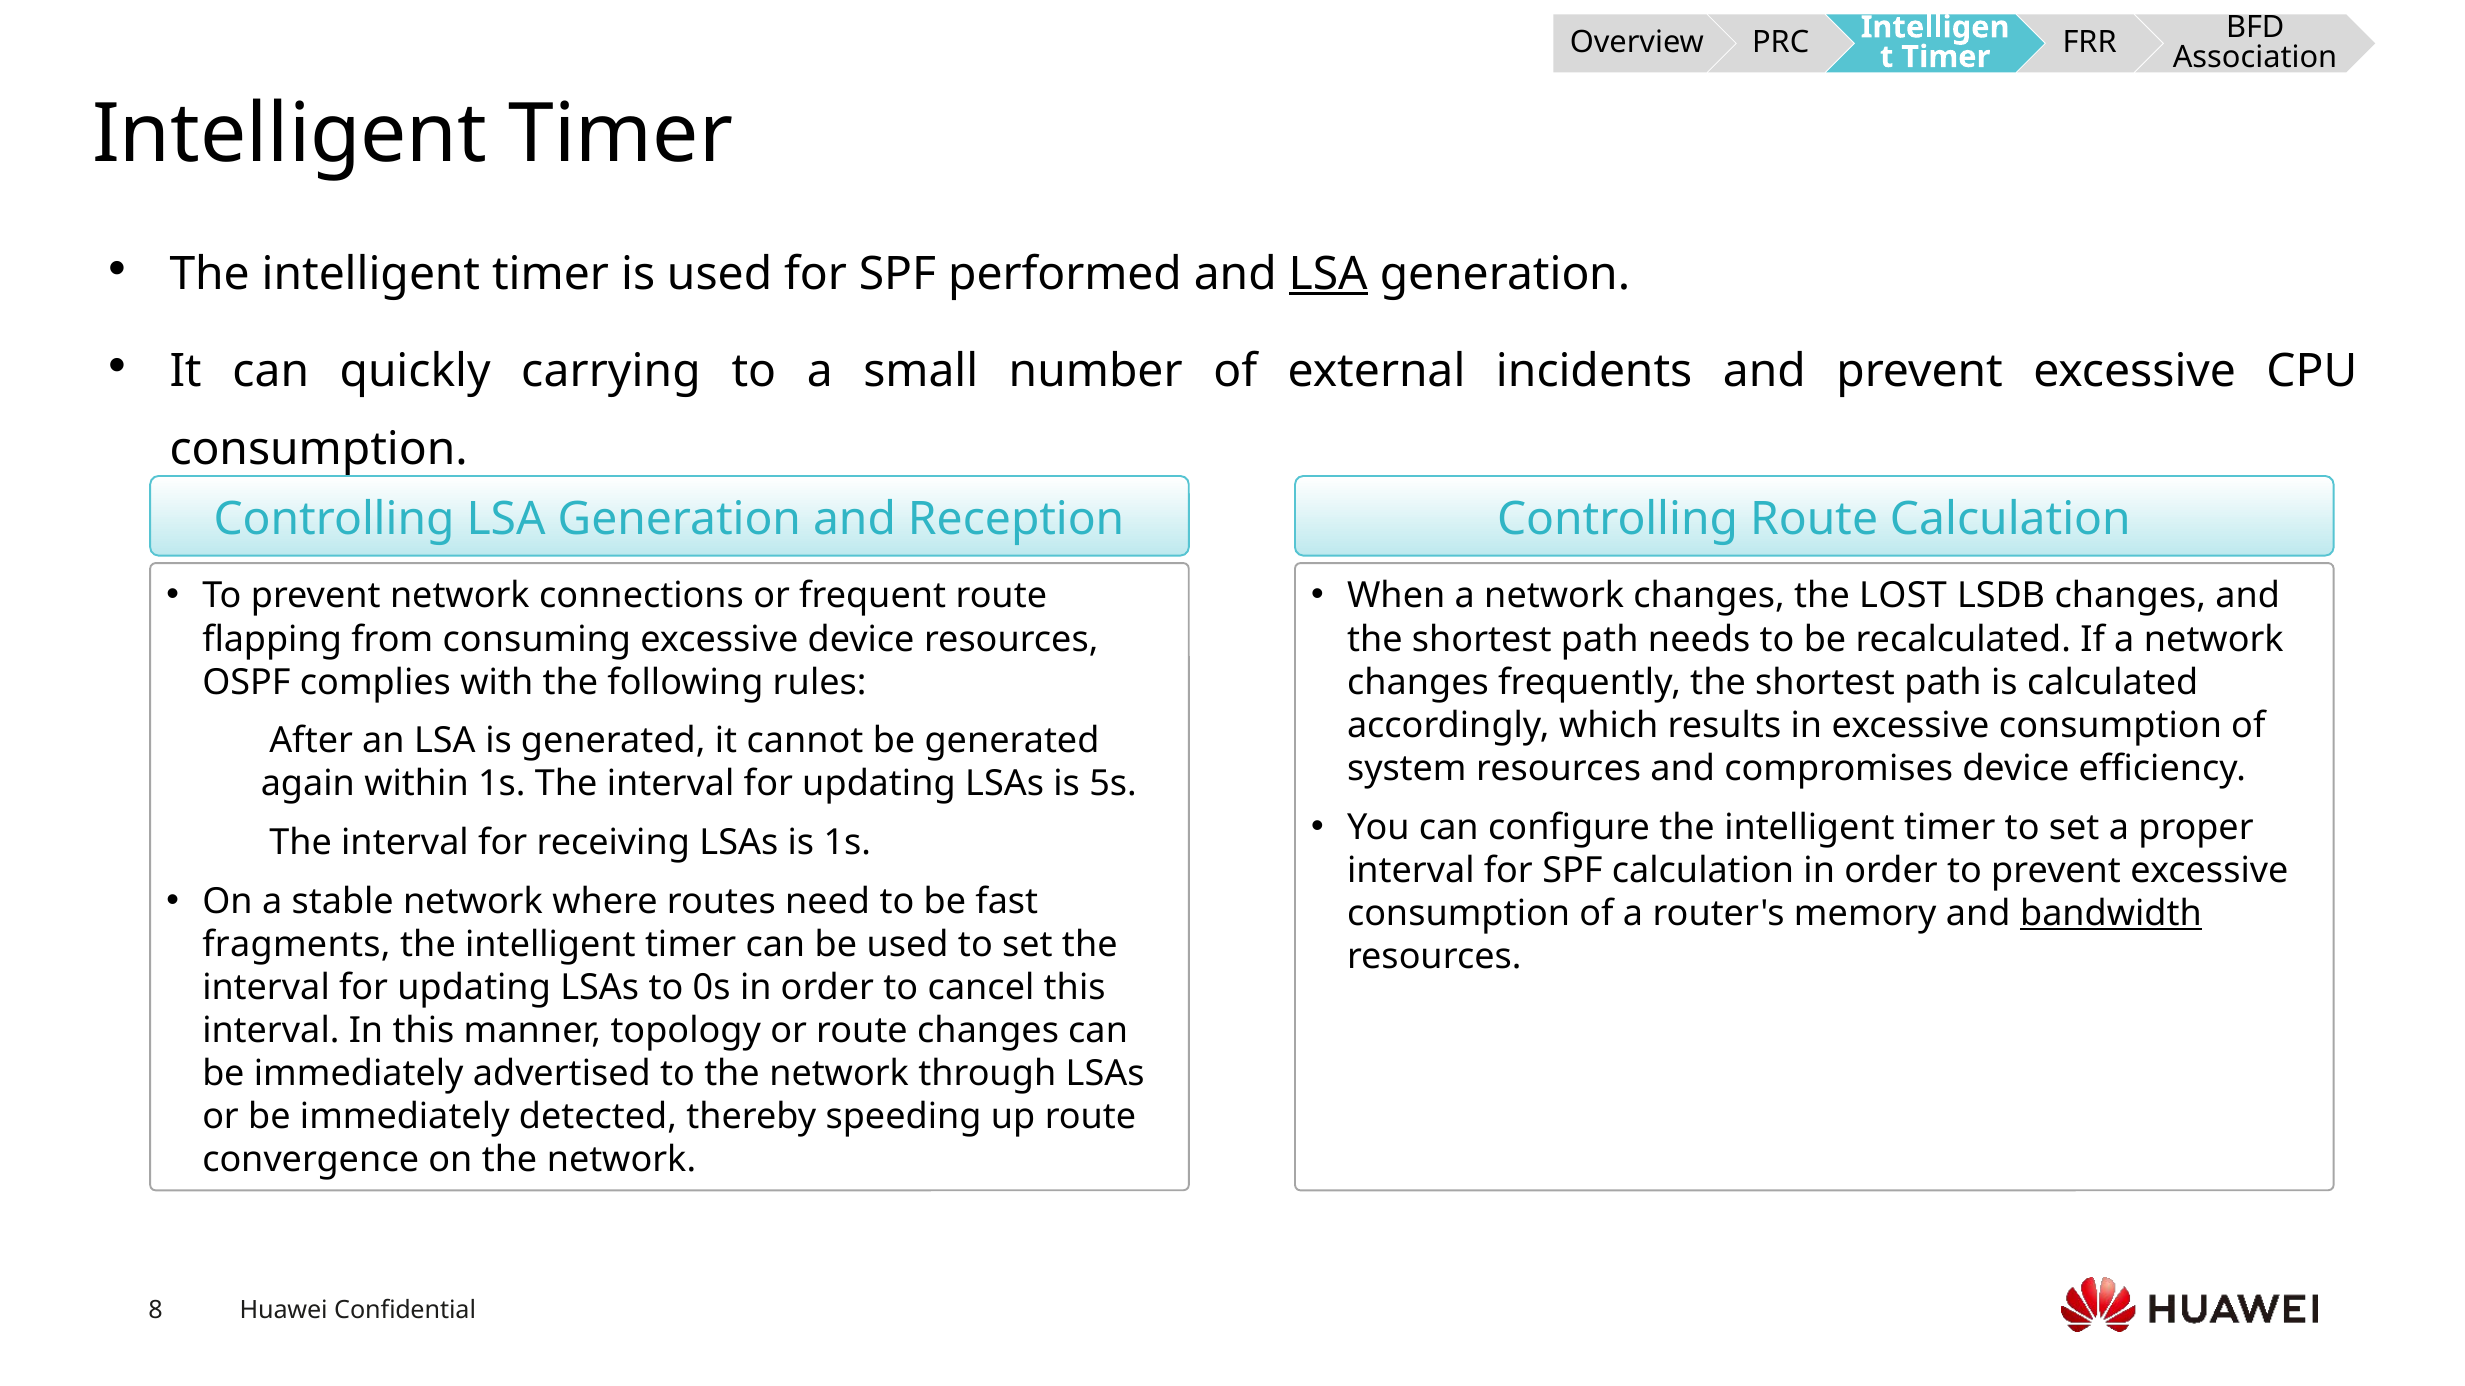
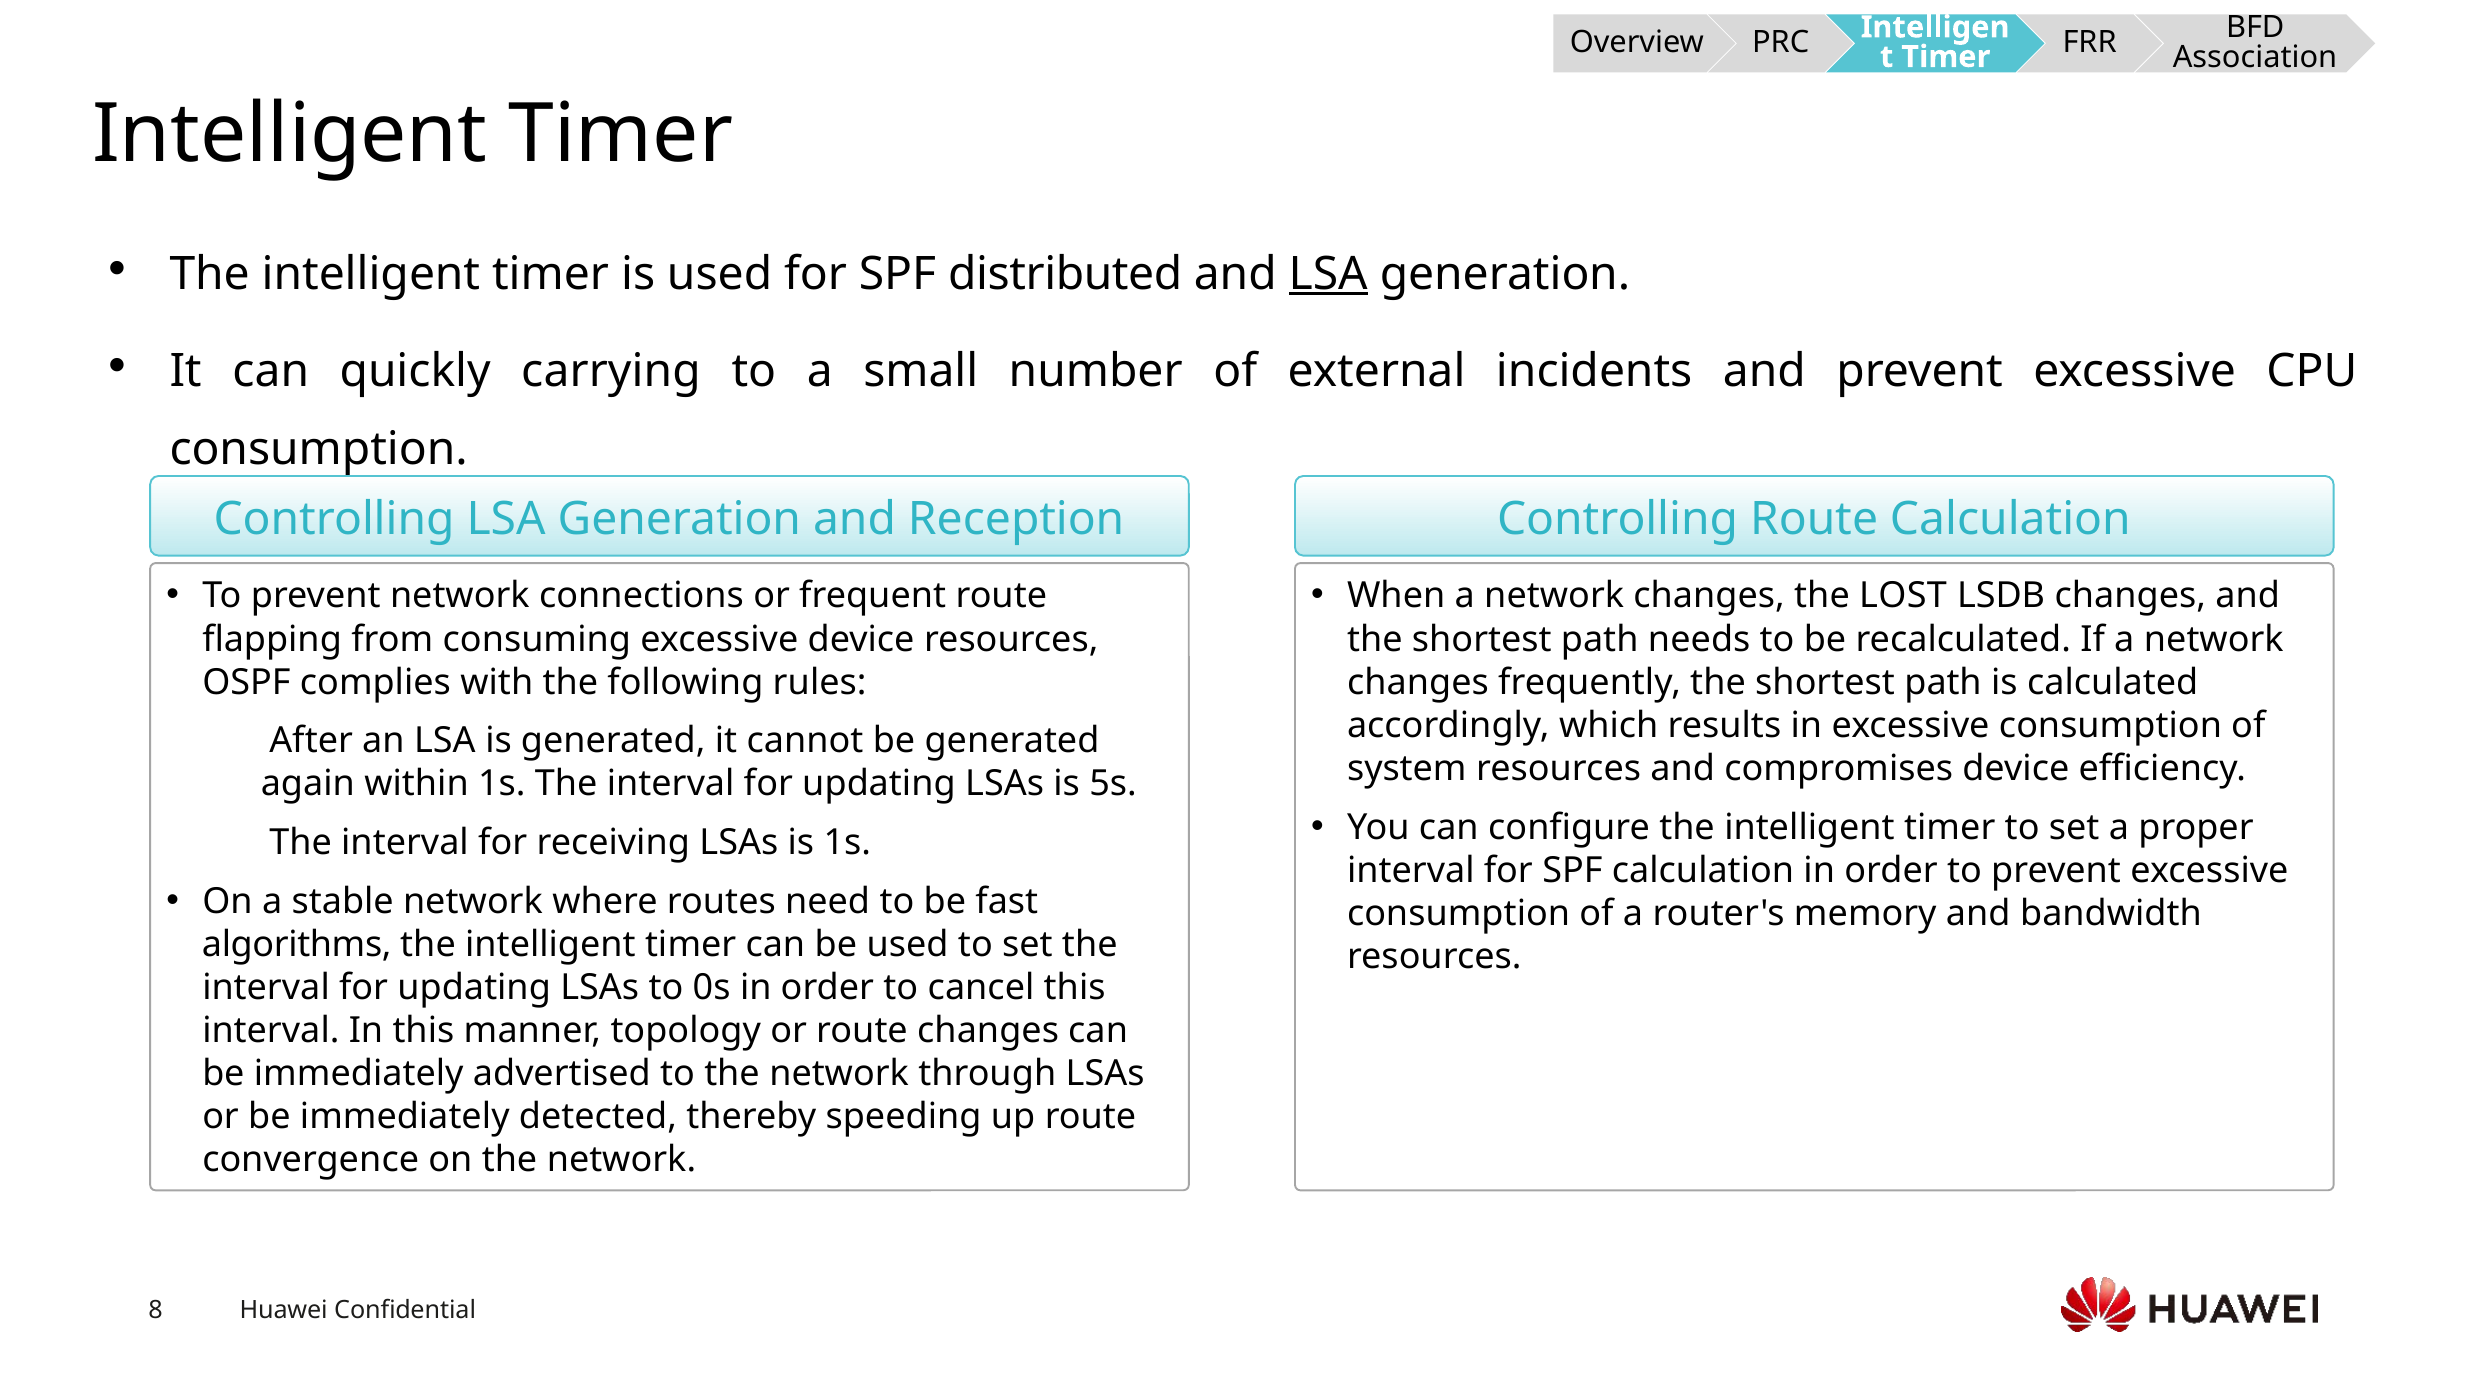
performed: performed -> distributed (1065, 274)
bandwidth underline: present -> none (2111, 914)
fragments: fragments -> algorithms (297, 945)
